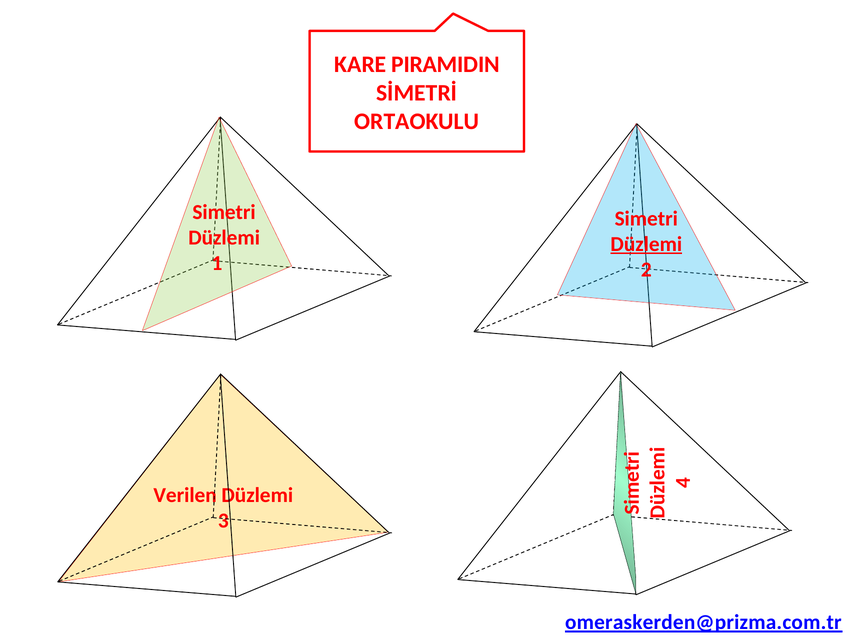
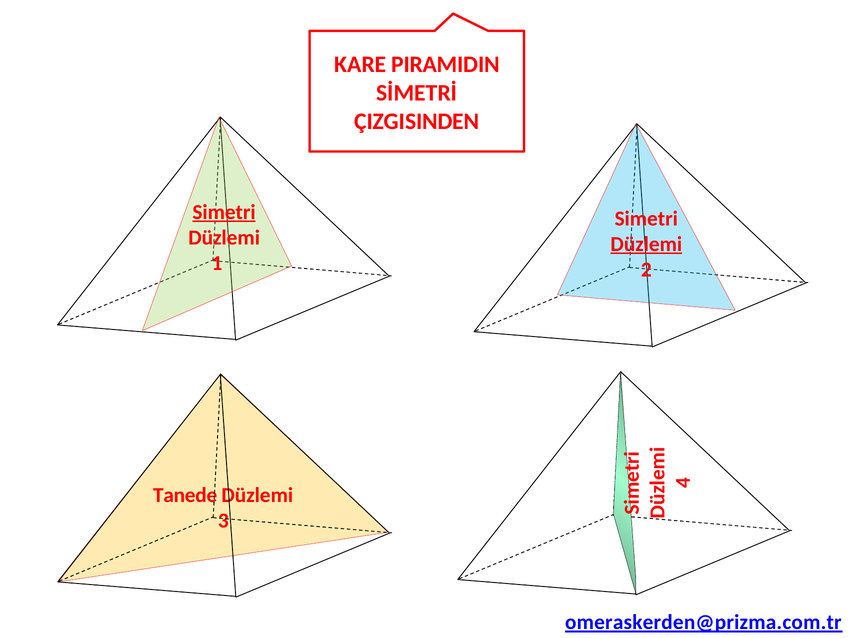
ORTAOKULU: ORTAOKULU -> ÇIZGISINDEN (417, 121)
Simetri underline: none -> present (224, 212)
Verilen: Verilen -> Tanede (185, 495)
